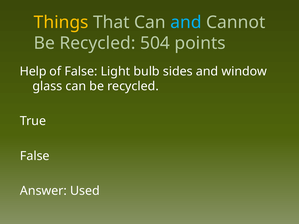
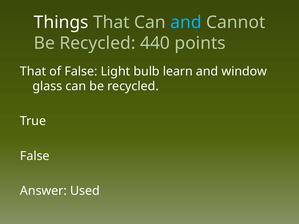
Things colour: yellow -> white (61, 22)
504: 504 -> 440 (155, 43)
Help: Help -> That (33, 71)
sides: sides -> learn (178, 71)
